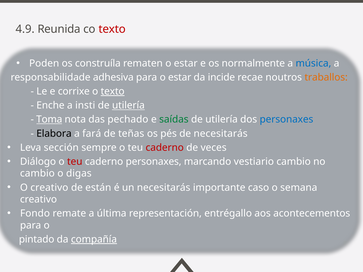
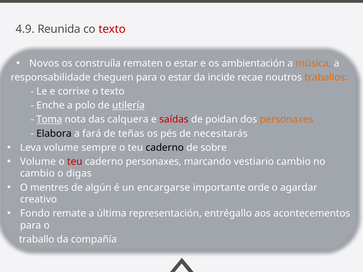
Poden: Poden -> Novos (44, 63)
normalmente: normalmente -> ambientación (253, 63)
música colour: blue -> orange (313, 63)
adhesiva: adhesiva -> cheguen (113, 77)
texto underline: present -> none (113, 91)
insti: insti -> polo (85, 106)
pechado: pechado -> calquera (128, 120)
saídas colour: green -> red (174, 120)
utilería: utilería -> poidan (222, 120)
personaxes colour: blue -> orange (286, 120)
Leva sección: sección -> volume (61, 148)
caderno colour: red -> black (165, 148)
veces: veces -> sobre (214, 148)
Diálogo: Diálogo -> Volume (38, 162)
O creativo: creativo -> mentres (49, 188)
están: están -> algún (98, 188)
un necesitarás: necesitarás -> encargarse (164, 188)
caso: caso -> orde (259, 188)
semana: semana -> agardar (299, 188)
pintado: pintado -> traballo (37, 240)
compañía underline: present -> none (94, 240)
